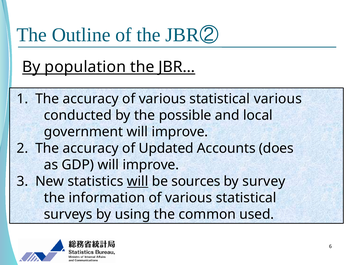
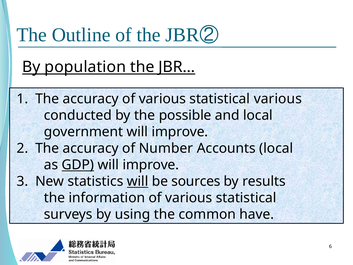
Updated: Updated -> Number (166, 148)
Accounts does: does -> local (276, 148)
GDP underline: none -> present (78, 165)
survey: survey -> results (264, 181)
used: used -> have (257, 214)
